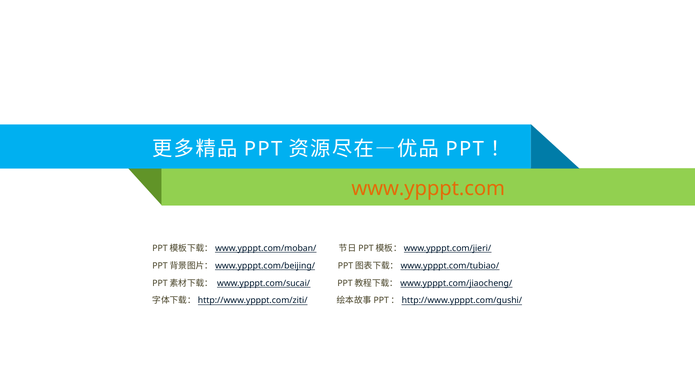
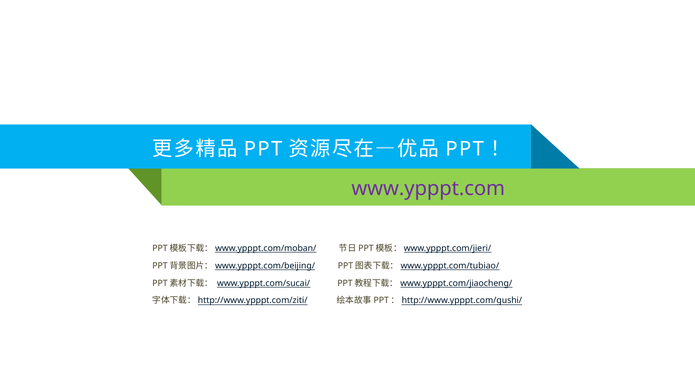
www.ypppt.com colour: orange -> purple (428, 188)
